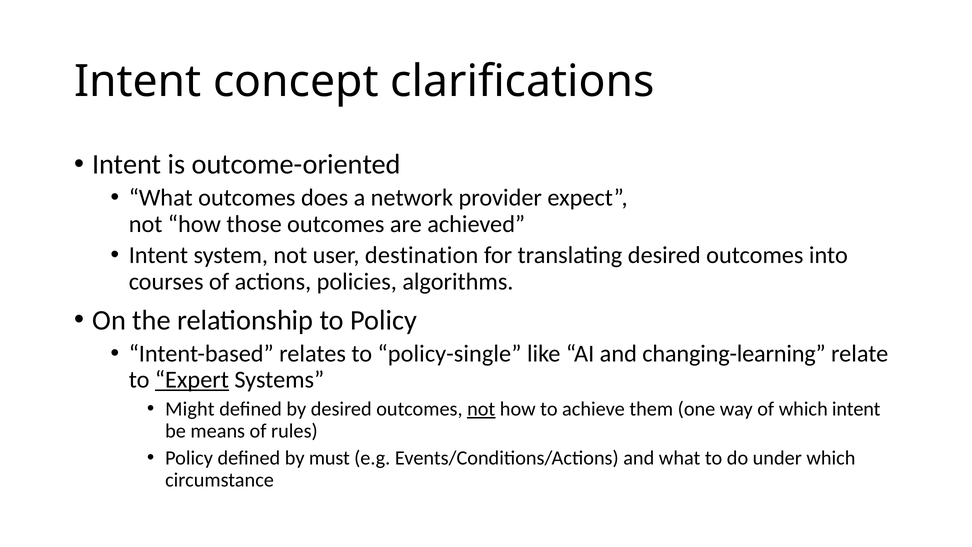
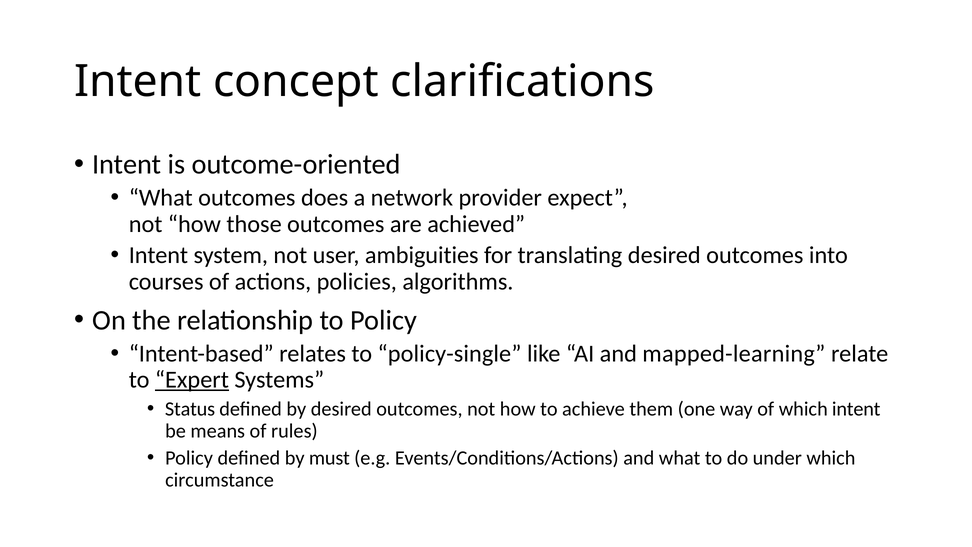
destination: destination -> ambiguities (422, 255)
changing-learning: changing-learning -> mapped-learning (734, 354)
Might: Might -> Status (190, 409)
not underline: present -> none (481, 409)
